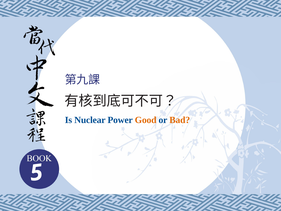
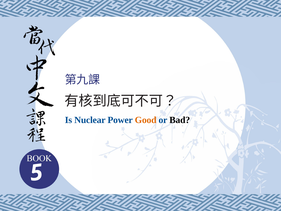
Bad colour: orange -> black (180, 120)
